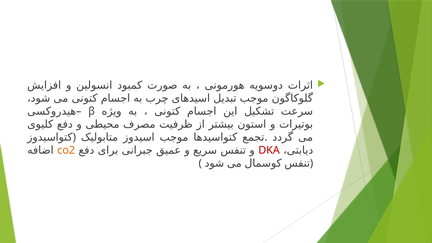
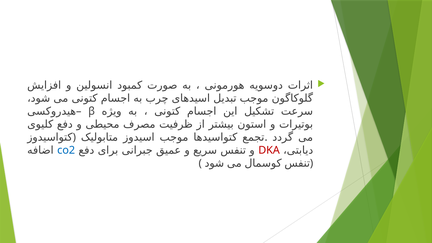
co2 colour: orange -> blue (66, 150)
